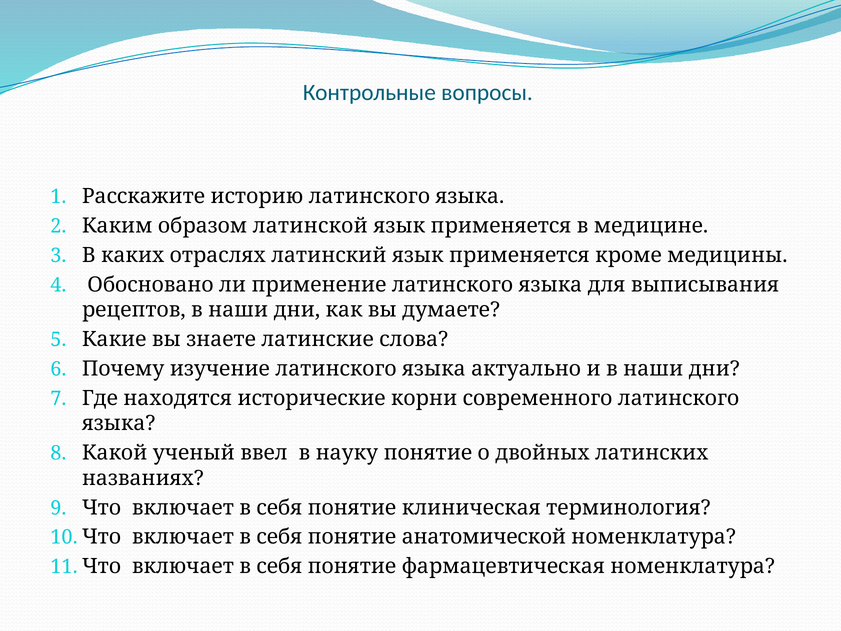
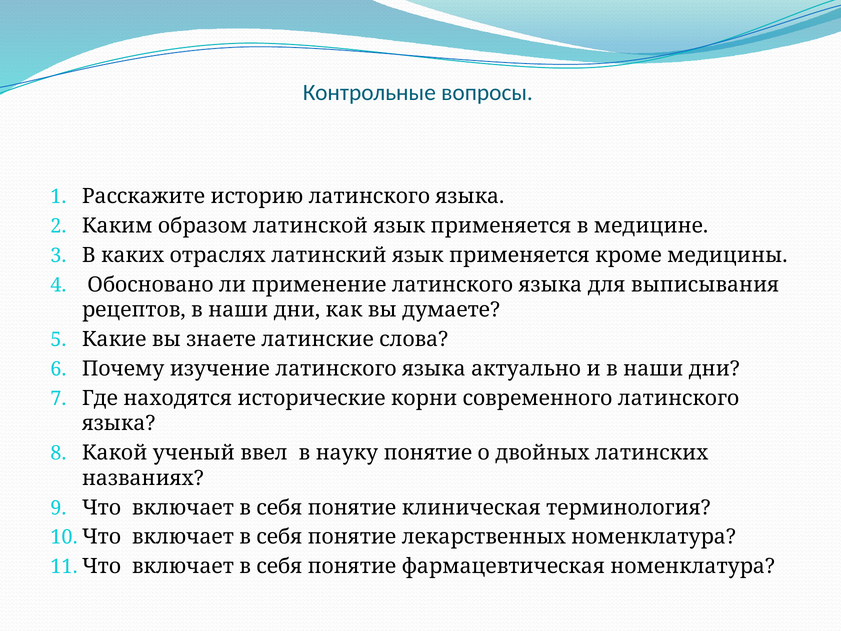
анатомической: анатомической -> лекарственных (484, 537)
